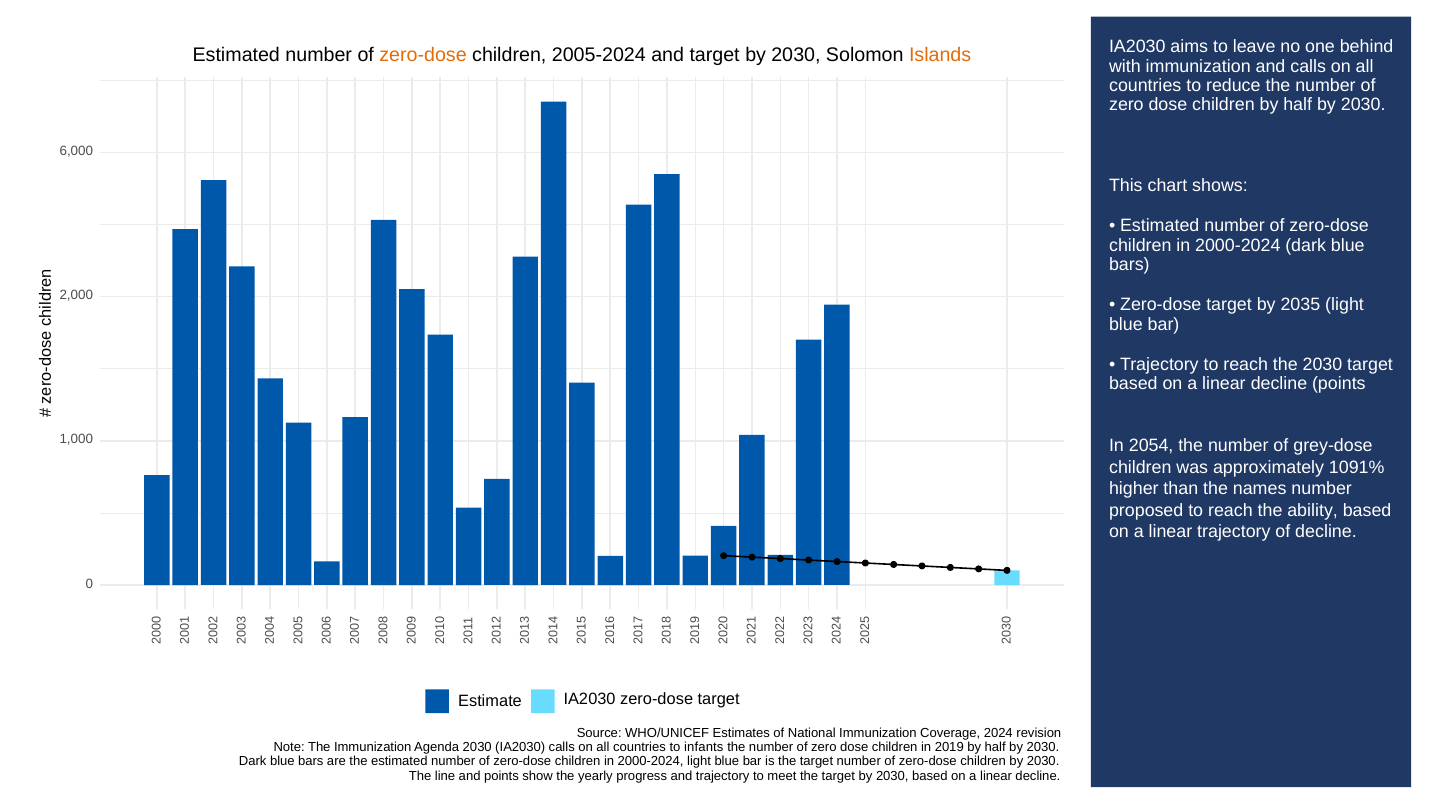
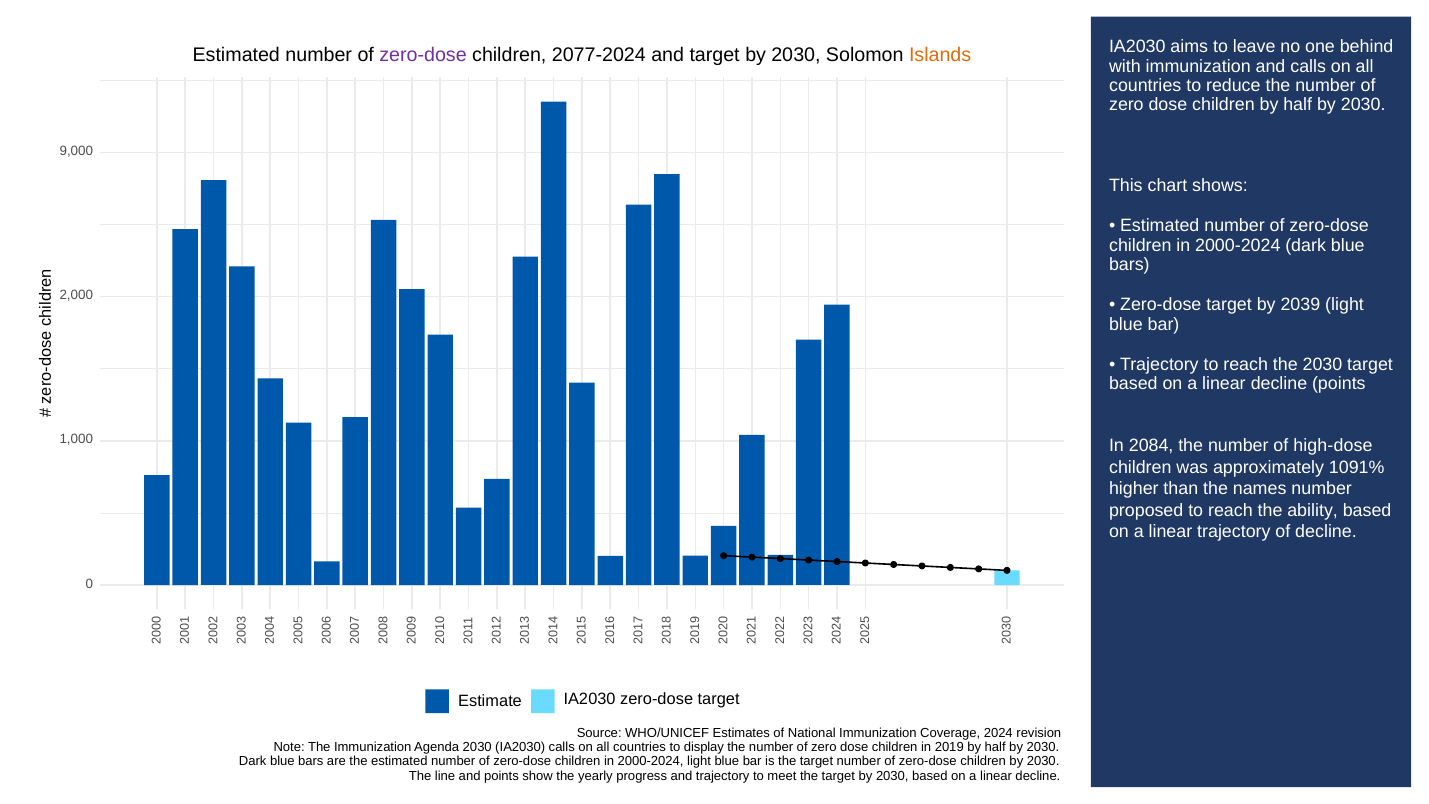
zero-dose colour: orange -> purple (423, 55)
2005-2024: 2005-2024 -> 2077-2024 (599, 55)
6,000: 6,000 -> 9,000 (76, 151)
2035: 2035 -> 2039 (1300, 305)
2054: 2054 -> 2084 (1151, 446)
grey-dose: grey-dose -> high-dose (1333, 446)
infants: infants -> display (704, 747)
